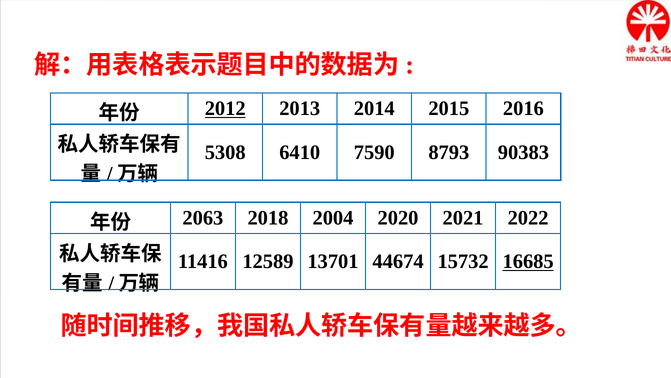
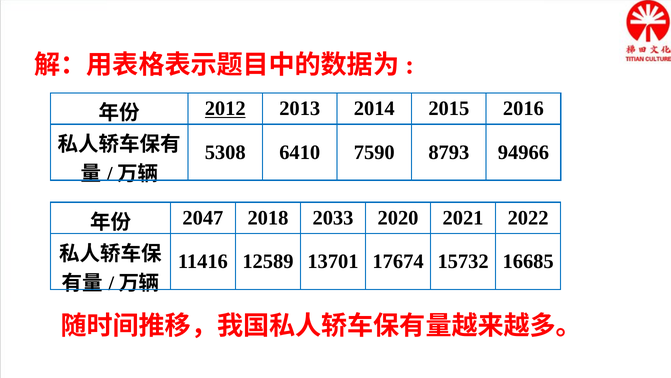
90383: 90383 -> 94966 (523, 152)
2063: 2063 -> 2047 (203, 218)
2004: 2004 -> 2033 (333, 218)
44674: 44674 -> 17674 (398, 261)
16685 underline: present -> none (528, 261)
